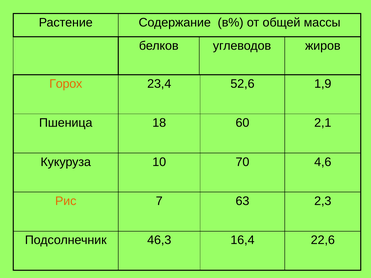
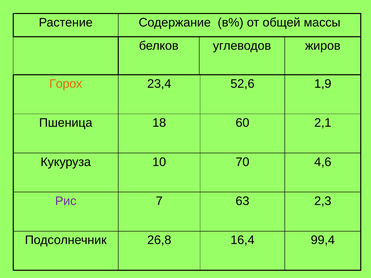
Рис colour: orange -> purple (66, 201)
46,3: 46,3 -> 26,8 (159, 240)
22,6: 22,6 -> 99,4 (323, 240)
